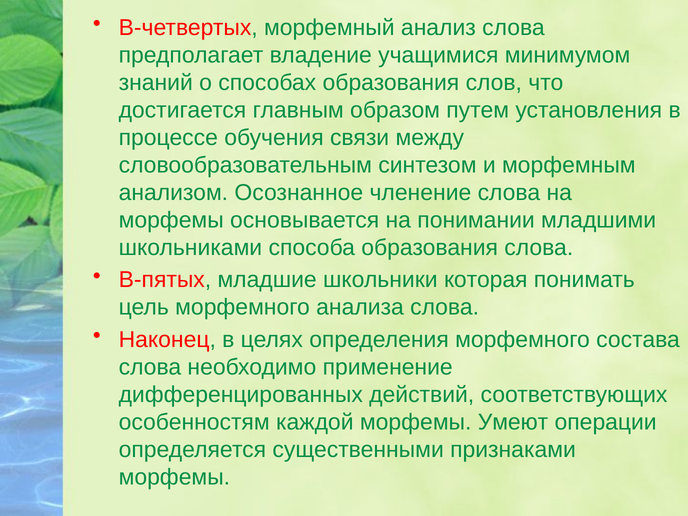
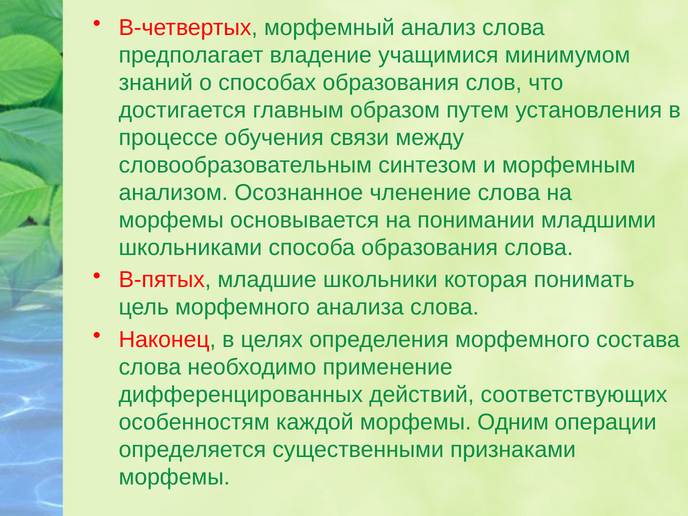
Умеют: Умеют -> Одним (513, 422)
